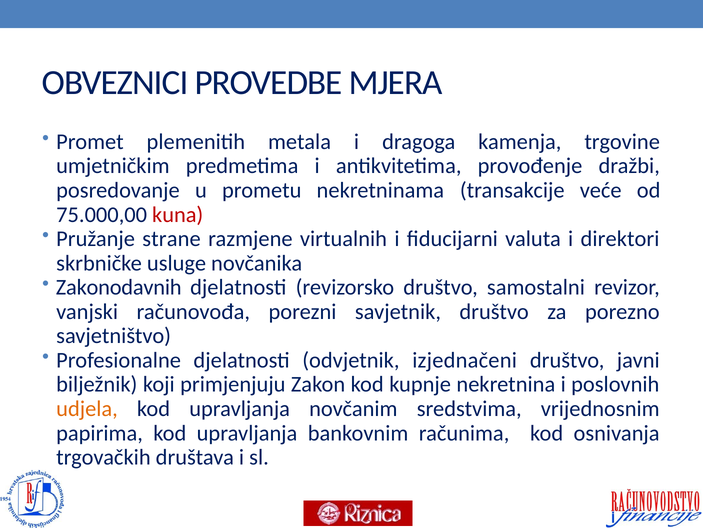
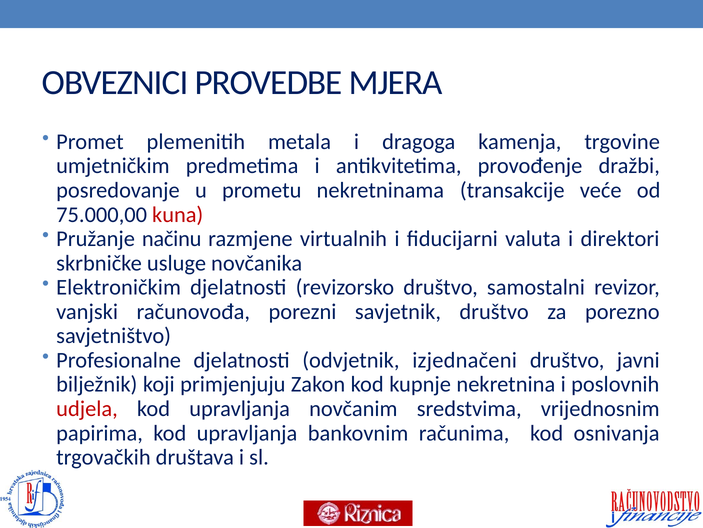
strane: strane -> načinu (172, 239)
Zakonodavnih: Zakonodavnih -> Elektroničkim (119, 287)
udjela colour: orange -> red (87, 408)
